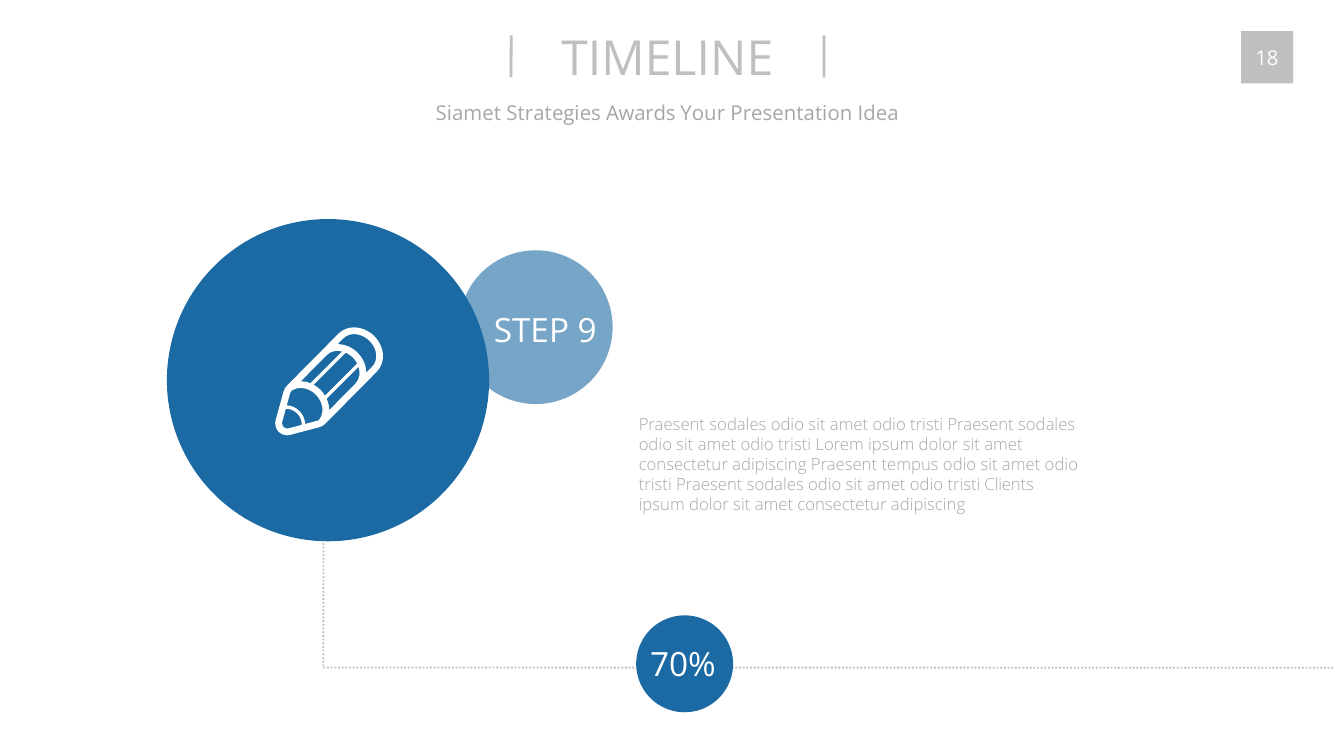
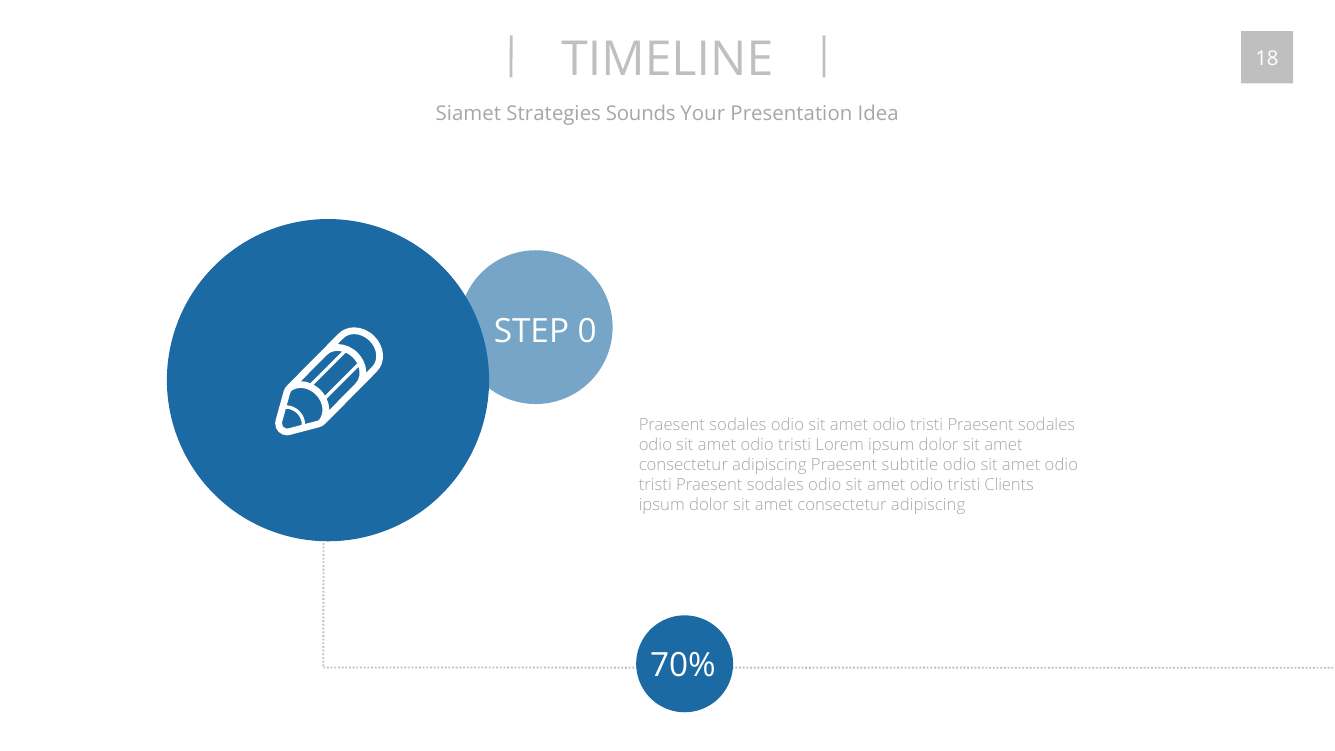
Awards: Awards -> Sounds (641, 114)
9: 9 -> 0 (587, 331)
tempus: tempus -> subtitle (910, 465)
